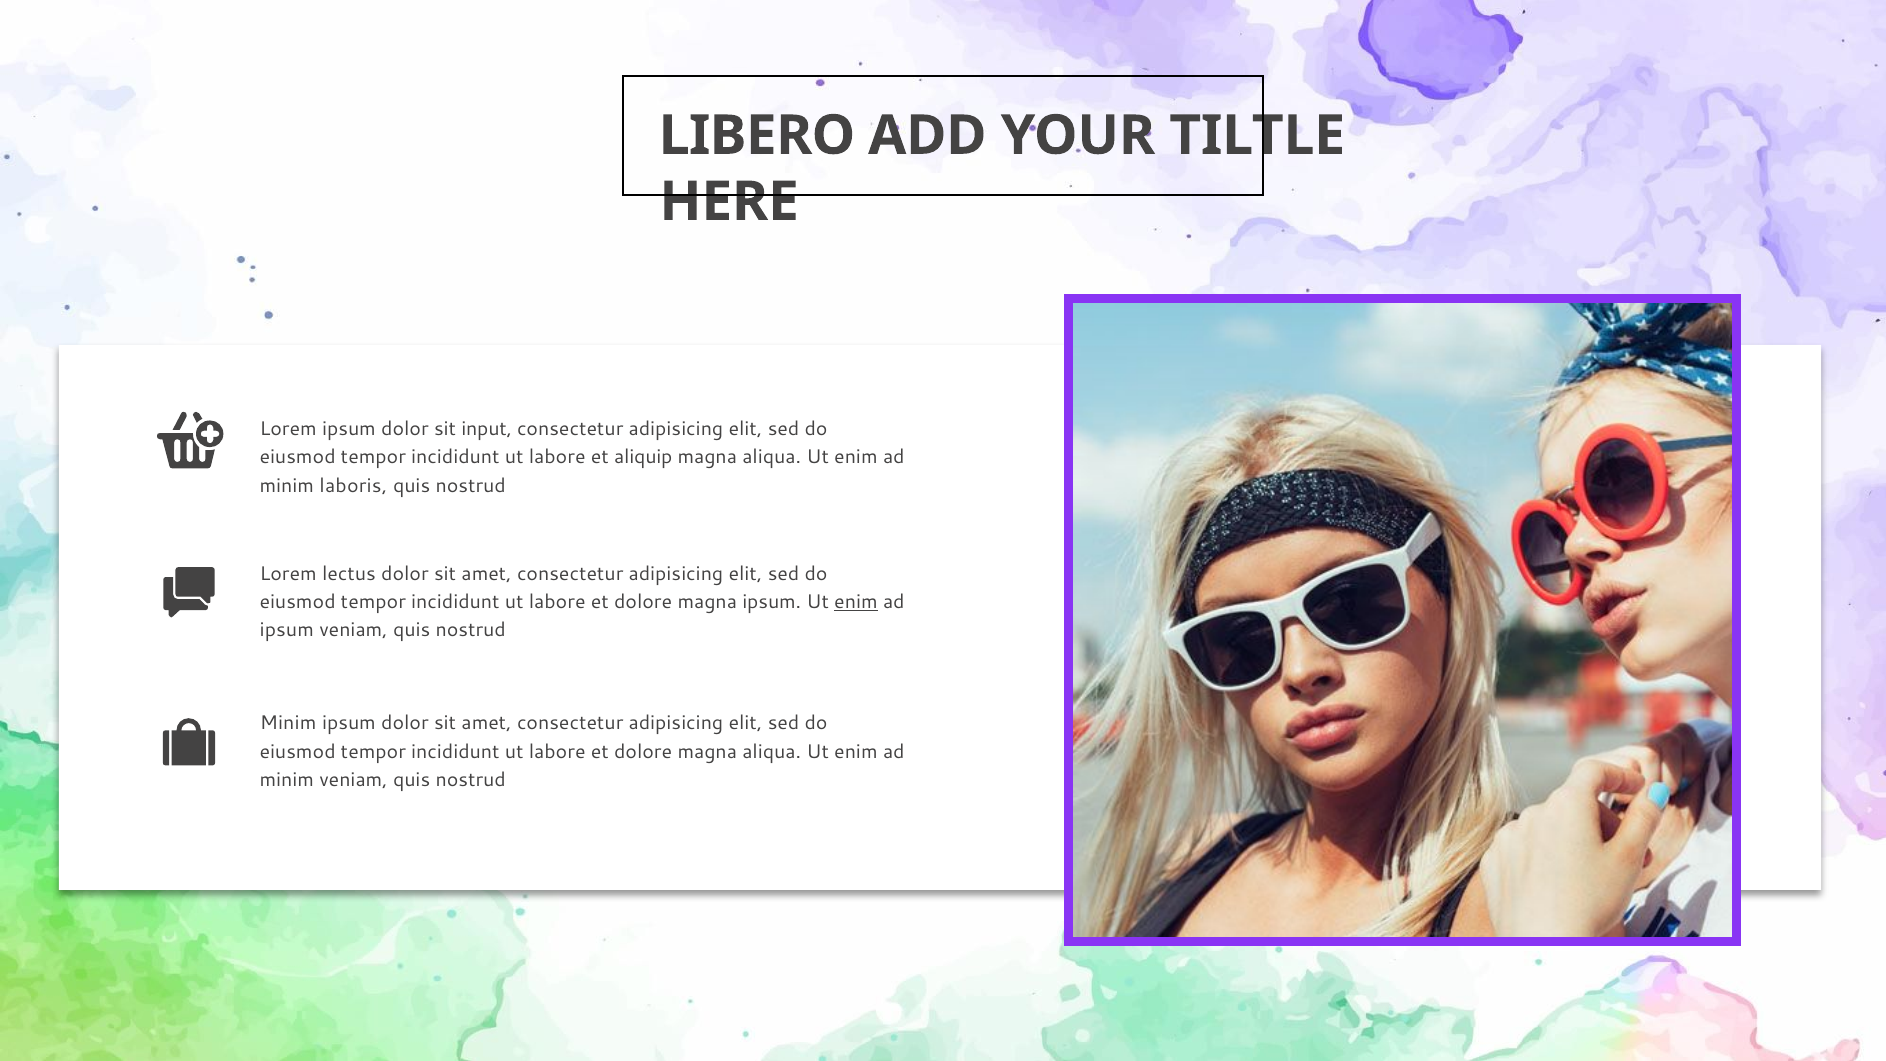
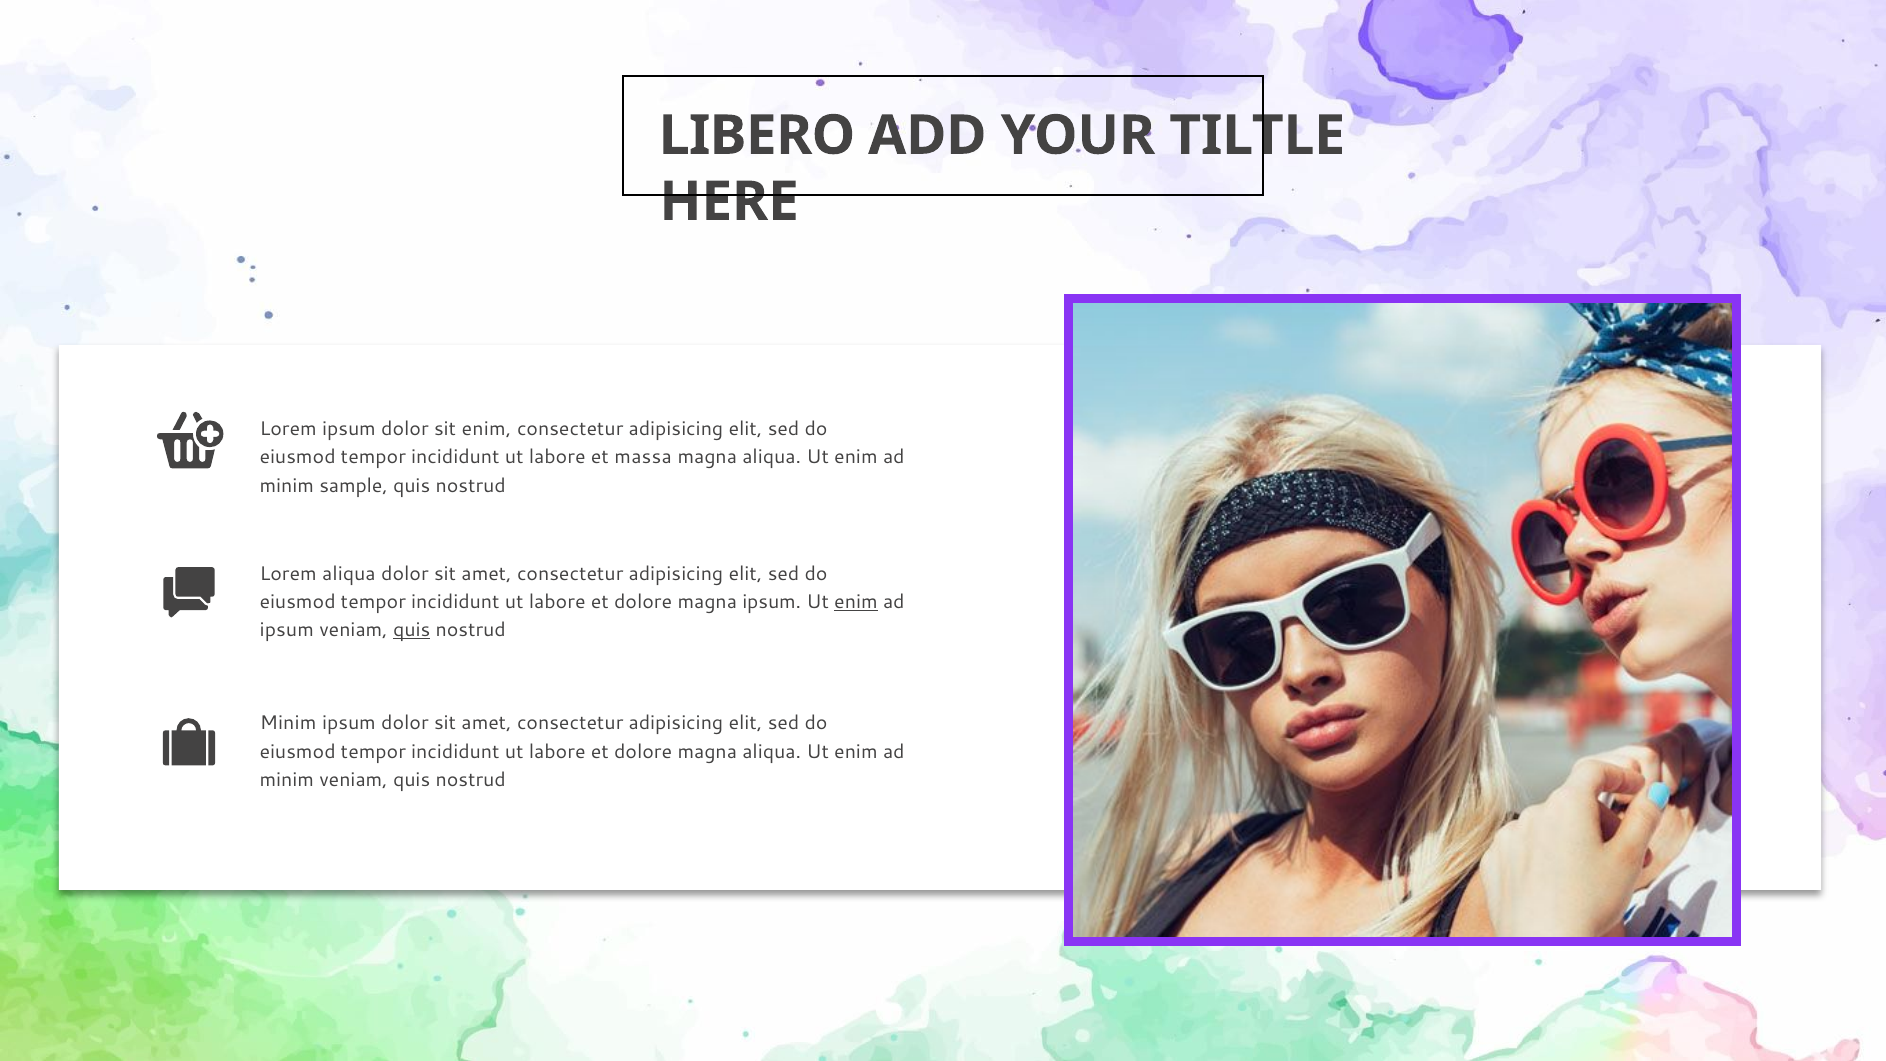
sit input: input -> enim (486, 429)
aliquip: aliquip -> massa (643, 457)
laboris: laboris -> sample (354, 486)
Lorem lectus: lectus -> aliqua (349, 574)
quis underline: none -> present (412, 630)
